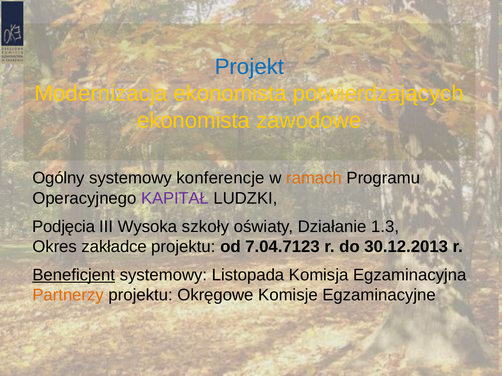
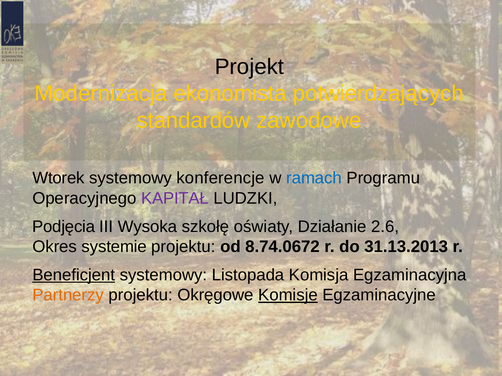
Projekt colour: blue -> black (249, 67)
ekonomista: ekonomista -> standardów (194, 121)
Ogólny: Ogólny -> Wtorek (58, 178)
ramach colour: orange -> blue (314, 178)
szkoły: szkoły -> szkołę (206, 227)
1.3: 1.3 -> 2.6 (385, 227)
zakładce: zakładce -> systemie (114, 247)
7.04.7123: 7.04.7123 -> 8.74.0672 (282, 247)
30.12.2013: 30.12.2013 -> 31.13.2013 (406, 247)
Komisje underline: none -> present (288, 296)
